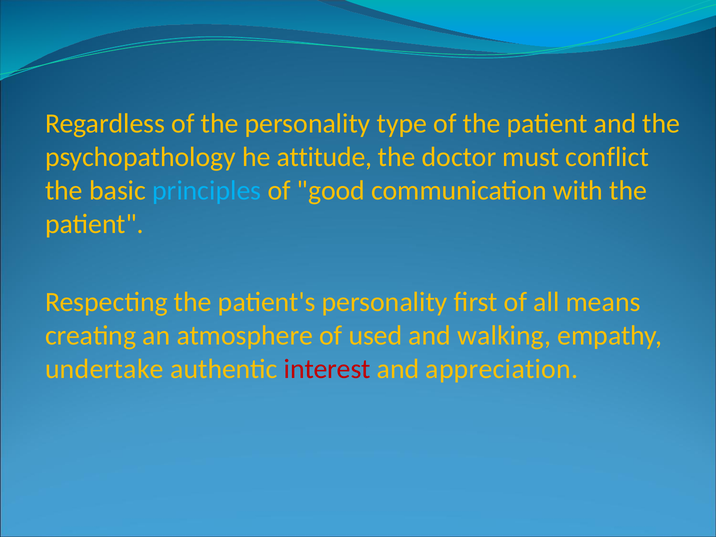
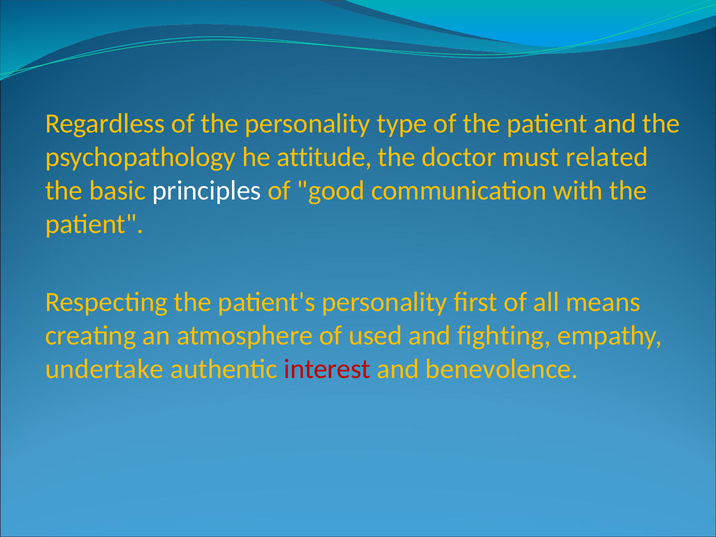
conflict: conflict -> related (607, 157)
principles colour: light blue -> white (207, 191)
walking: walking -> fighting (504, 335)
appreciation: appreciation -> benevolence (502, 369)
